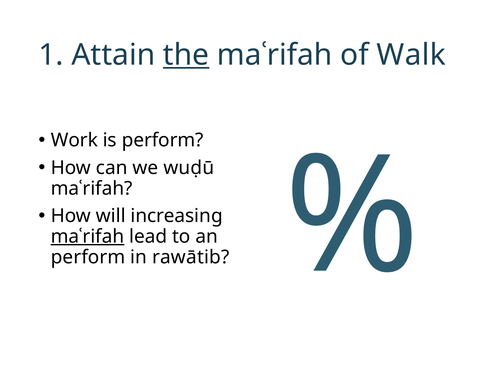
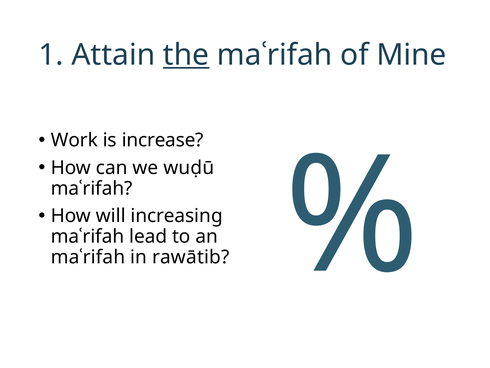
Walk: Walk -> Mine (411, 55)
is perform: perform -> increase (163, 140)
maʿrifah underline: present -> none (88, 236)
perform: perform -> maʿrifah (88, 257)
